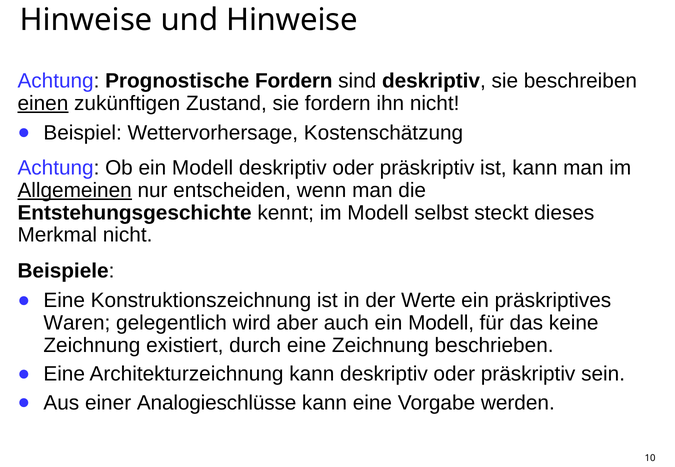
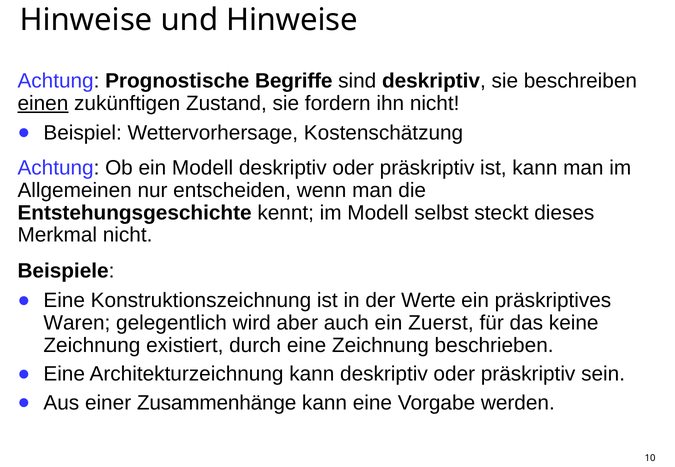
Prognostische Fordern: Fordern -> Begriffe (294, 81)
Allgemeinen underline: present -> none (75, 190)
auch ein Modell: Modell -> Zuerst (441, 323)
Analogieschlüsse: Analogieschlüsse -> Zusammenhänge (217, 403)
